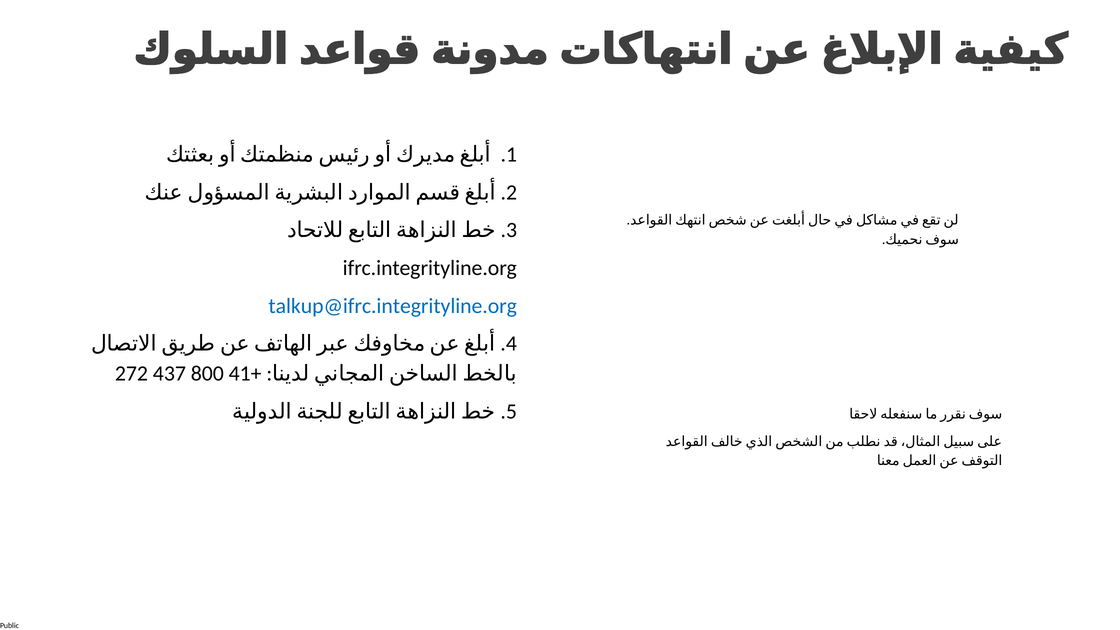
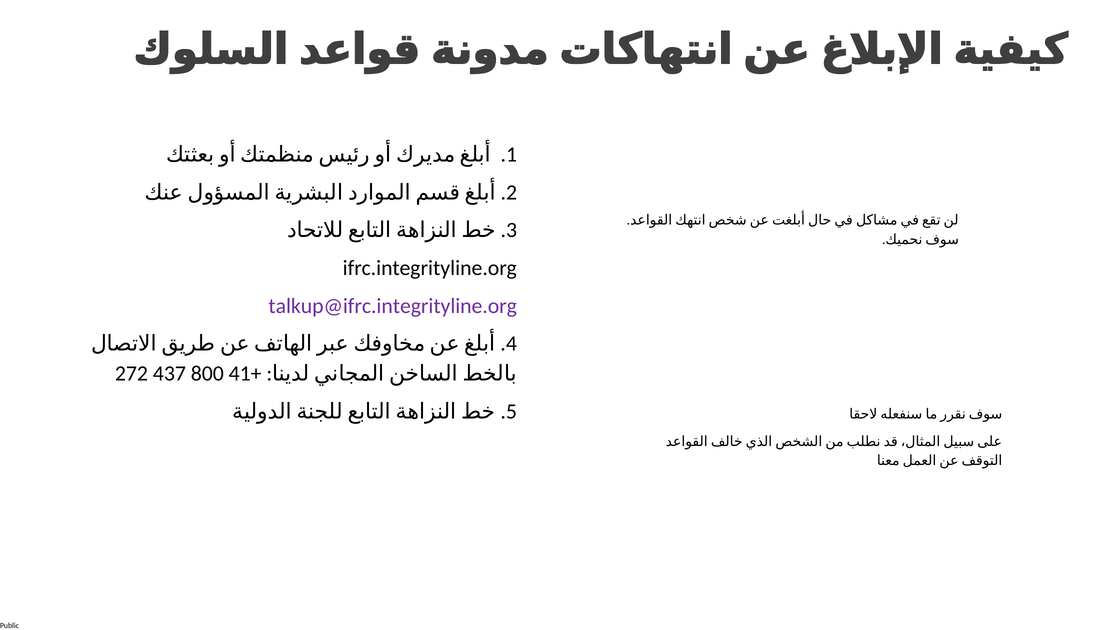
talkup@ifrc.integrityline.org colour: blue -> purple (393, 306)
